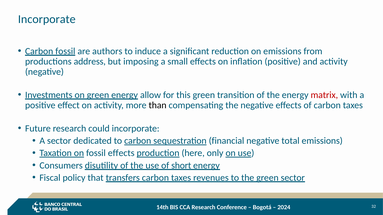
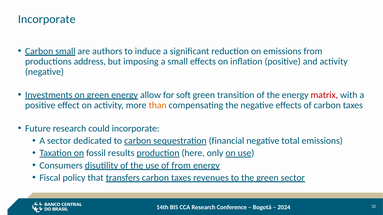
Carbon fossil: fossil -> small (65, 51)
this: this -> soft (183, 95)
than colour: black -> orange (158, 105)
fossil effects: effects -> results (121, 153)
of short: short -> from (181, 166)
